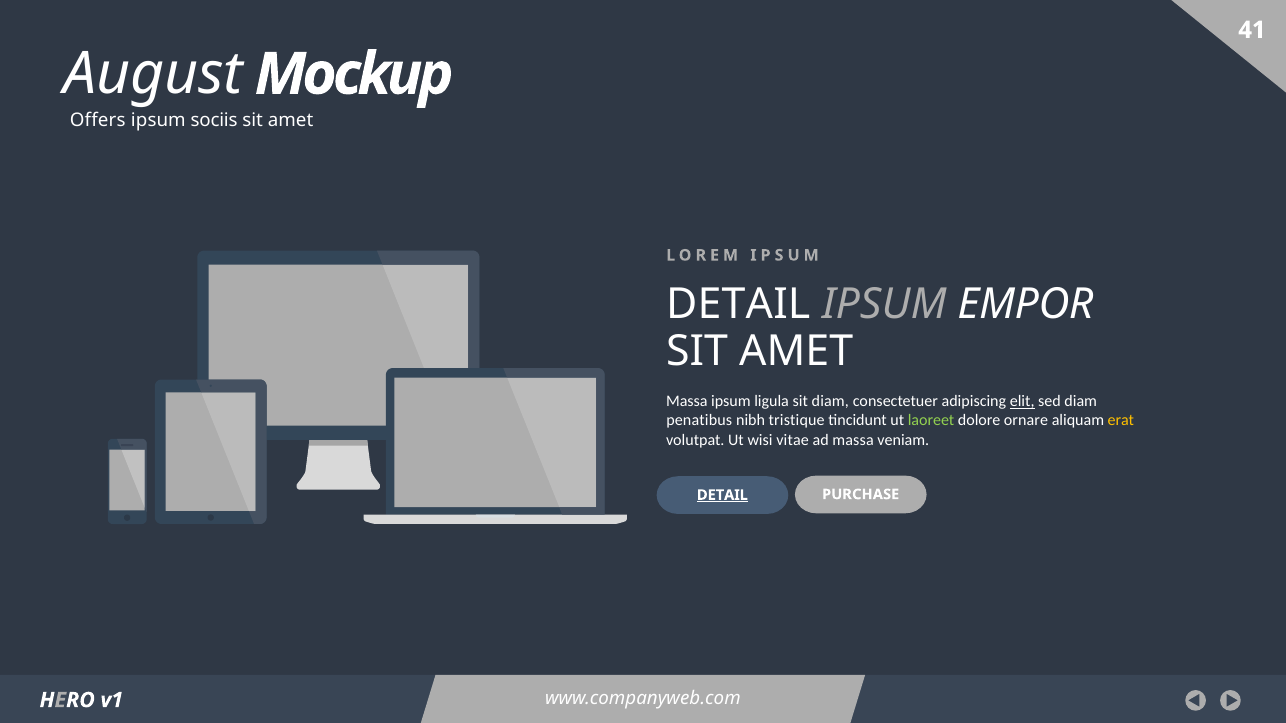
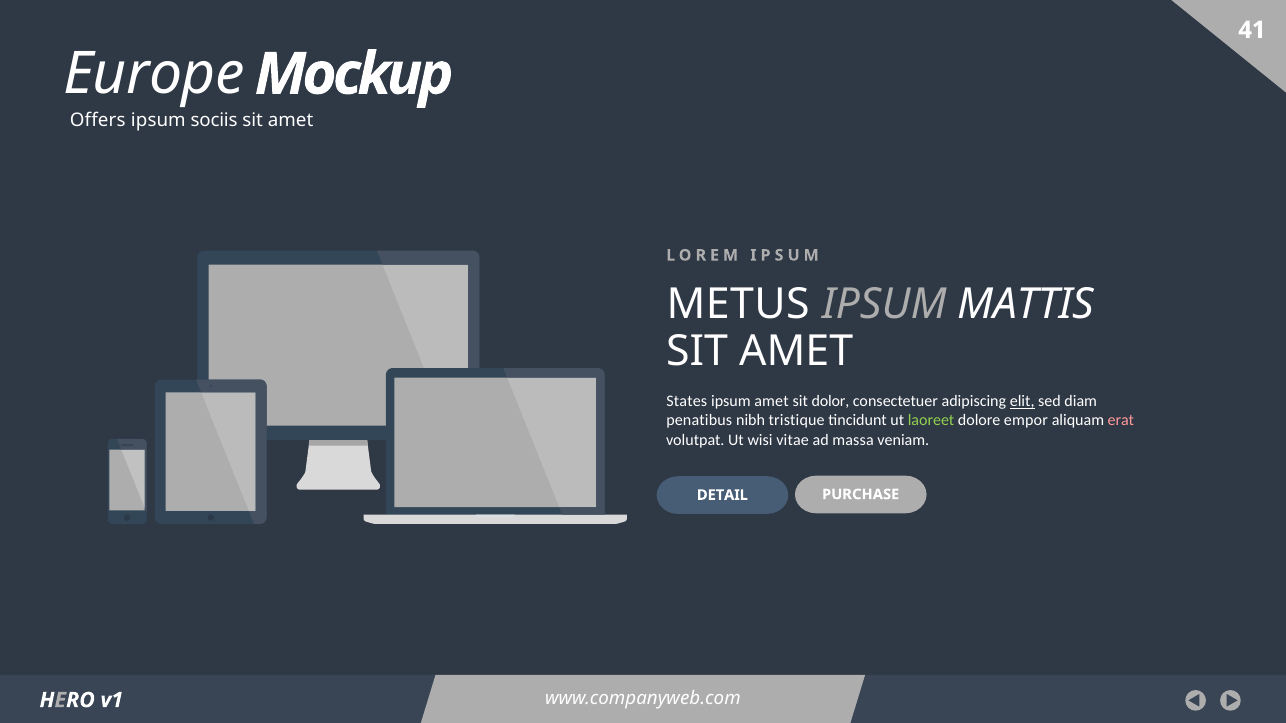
August: August -> Europe (154, 74)
DETAIL: DETAIL -> METUS (738, 305)
EMPOR: EMPOR -> MATTIS (1025, 305)
Massa: Massa -> States (687, 402)
ipsum ligula: ligula -> amet (772, 402)
sit diam: diam -> dolor (830, 402)
ornare: ornare -> empor (1026, 421)
erat colour: yellow -> pink (1121, 421)
DETAIL underline: present -> none (722, 495)
